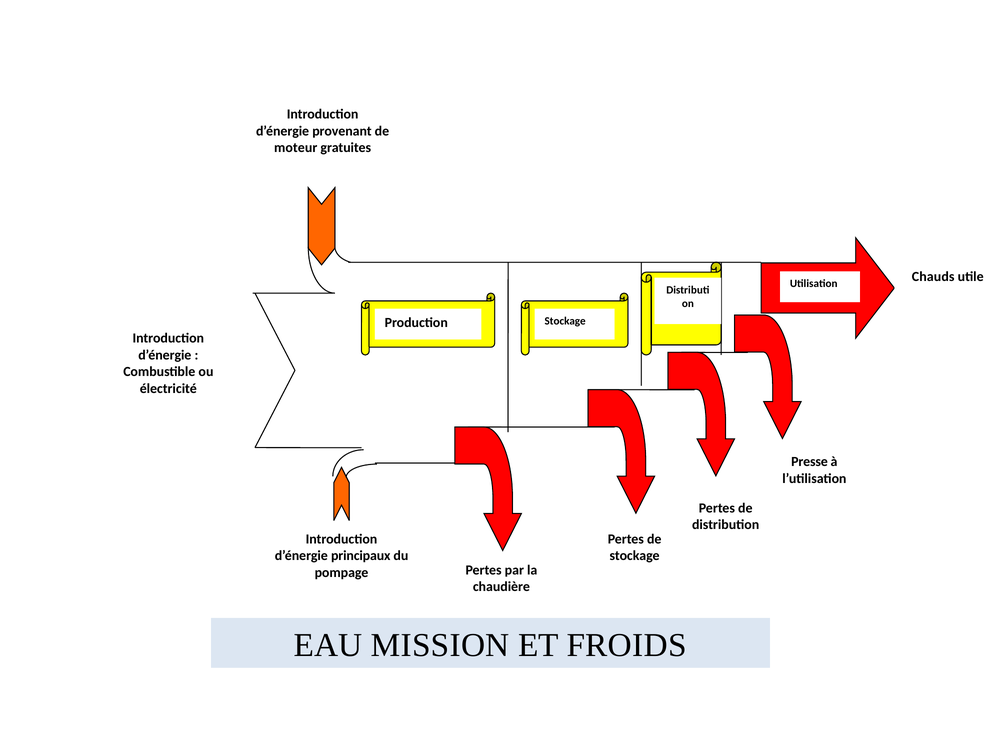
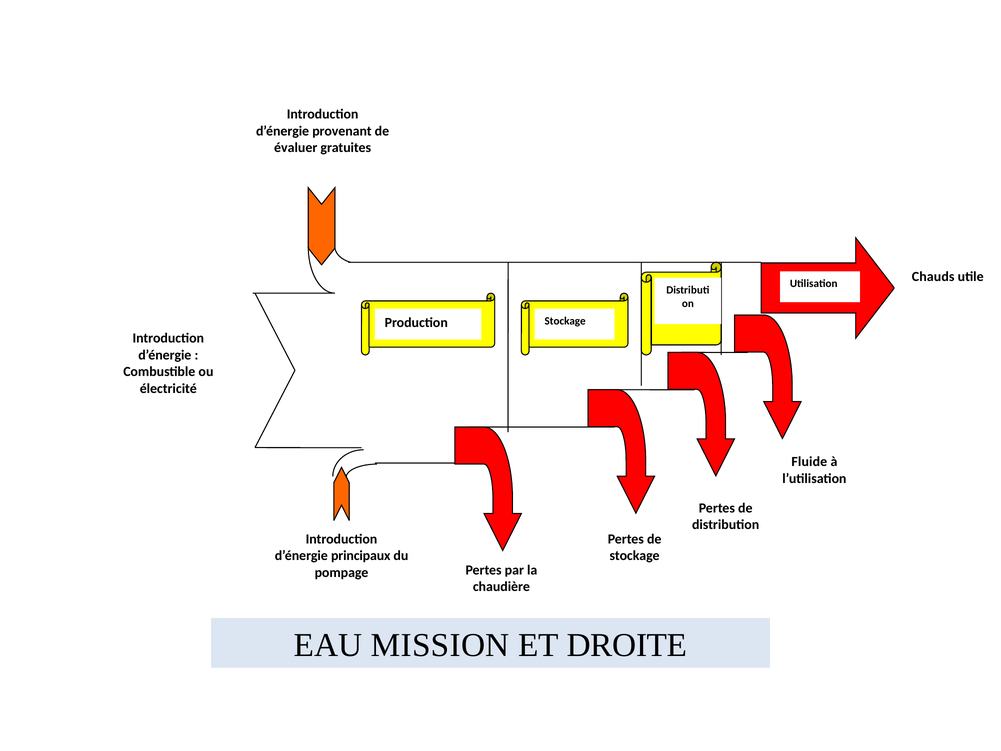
moteur: moteur -> évaluer (296, 148)
Presse: Presse -> Fluide (809, 462)
FROIDS: FROIDS -> DROITE (627, 645)
